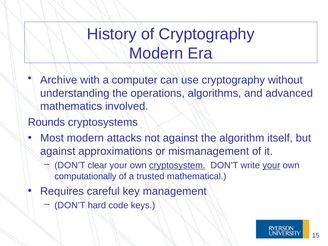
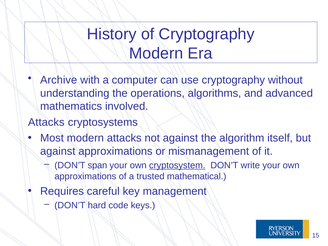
Rounds: Rounds -> Attacks (46, 122)
clear: clear -> span (97, 165)
your underline: present -> none (271, 165)
computationally: computationally -> approximations (85, 176)
